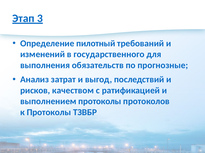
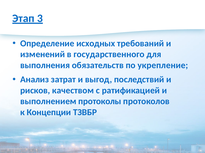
пилотный: пилотный -> исходных (96, 44)
прогнозные: прогнозные -> укрепление (163, 66)
к Протоколы: Протоколы -> Концепции (49, 113)
